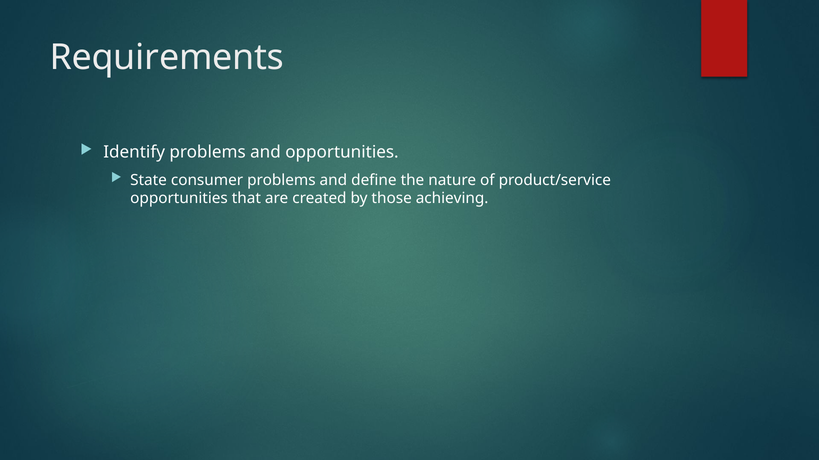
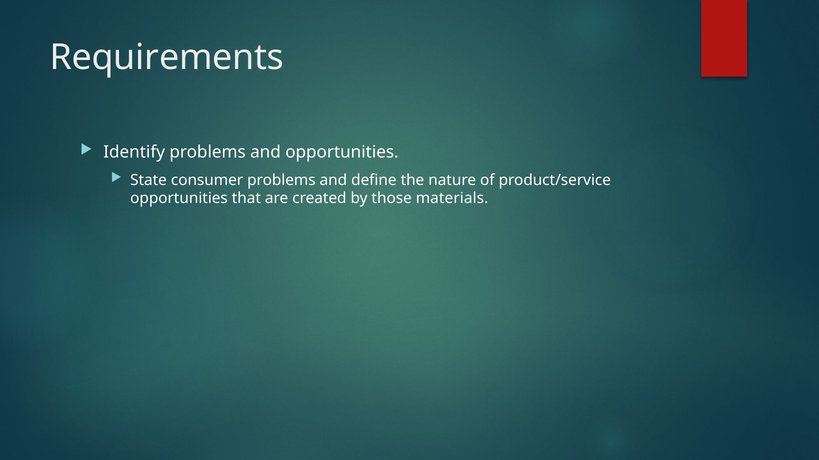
achieving: achieving -> materials (452, 199)
